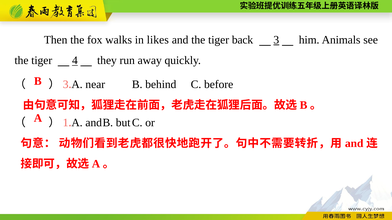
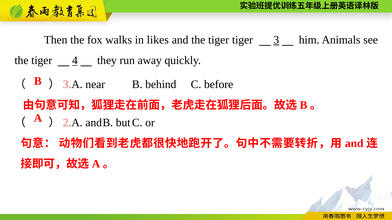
tiger back: back -> tiger (242, 40)
1: 1 -> 2 (66, 123)
